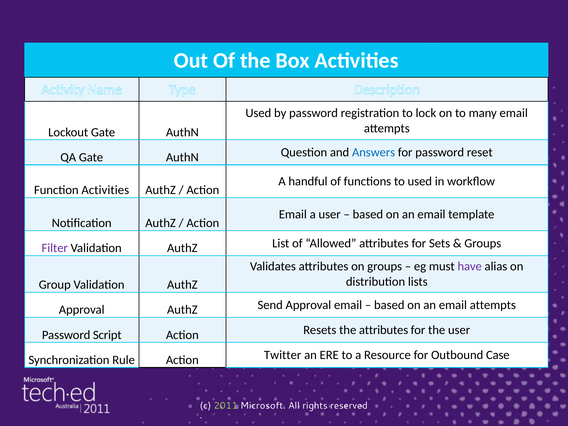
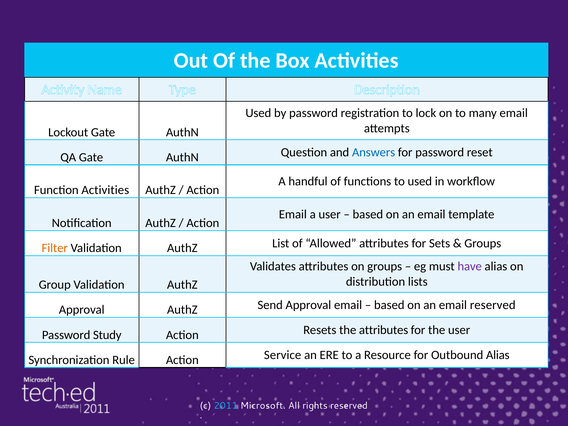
Filter colour: purple -> orange (55, 248)
an email attempts: attempts -> reserved (493, 305)
Script: Script -> Study (107, 335)
Twitter: Twitter -> Service (283, 355)
Outbound Case: Case -> Alias (498, 355)
2011 colour: light green -> light blue (226, 406)
